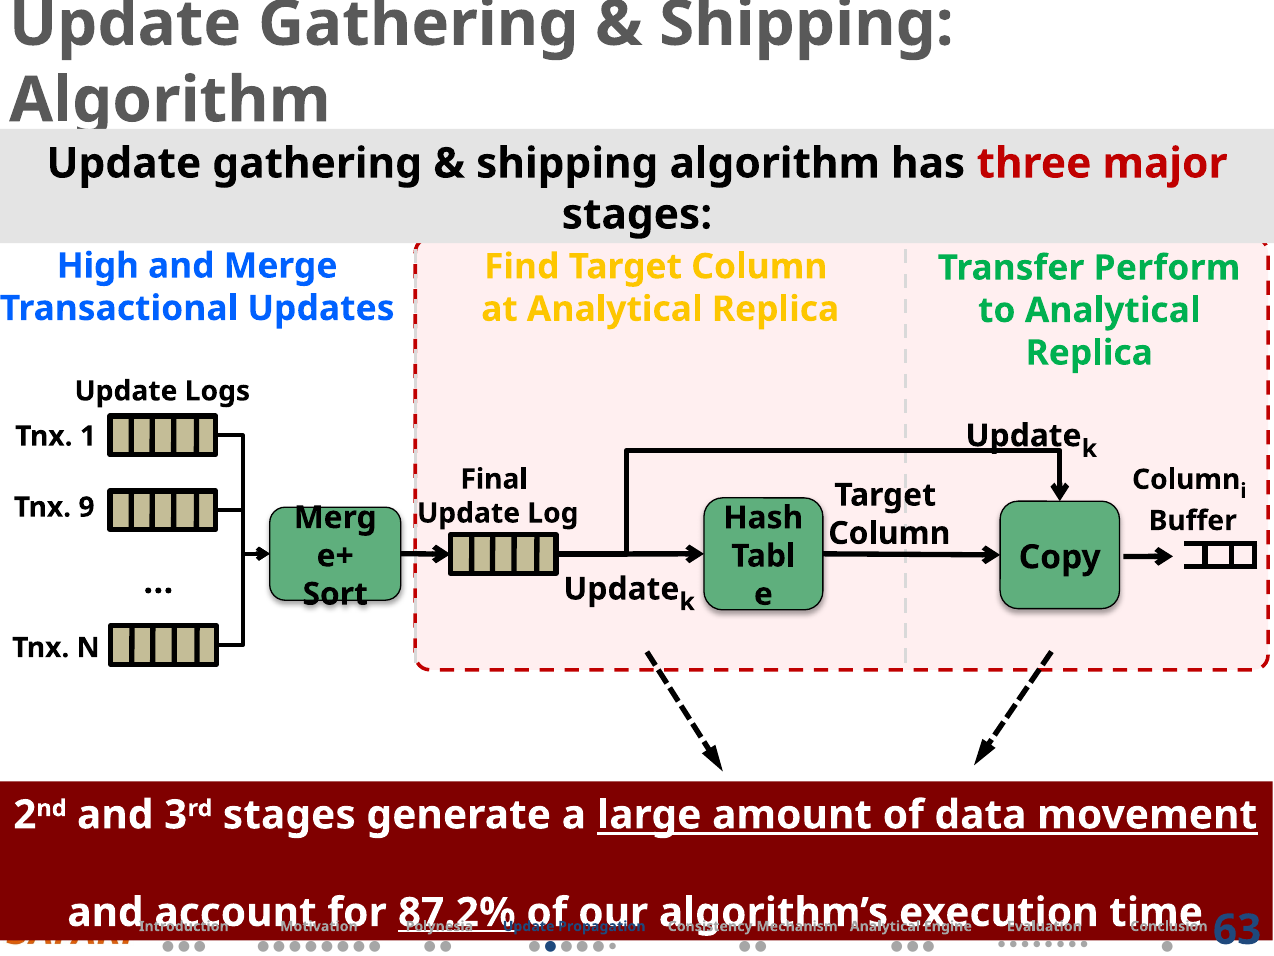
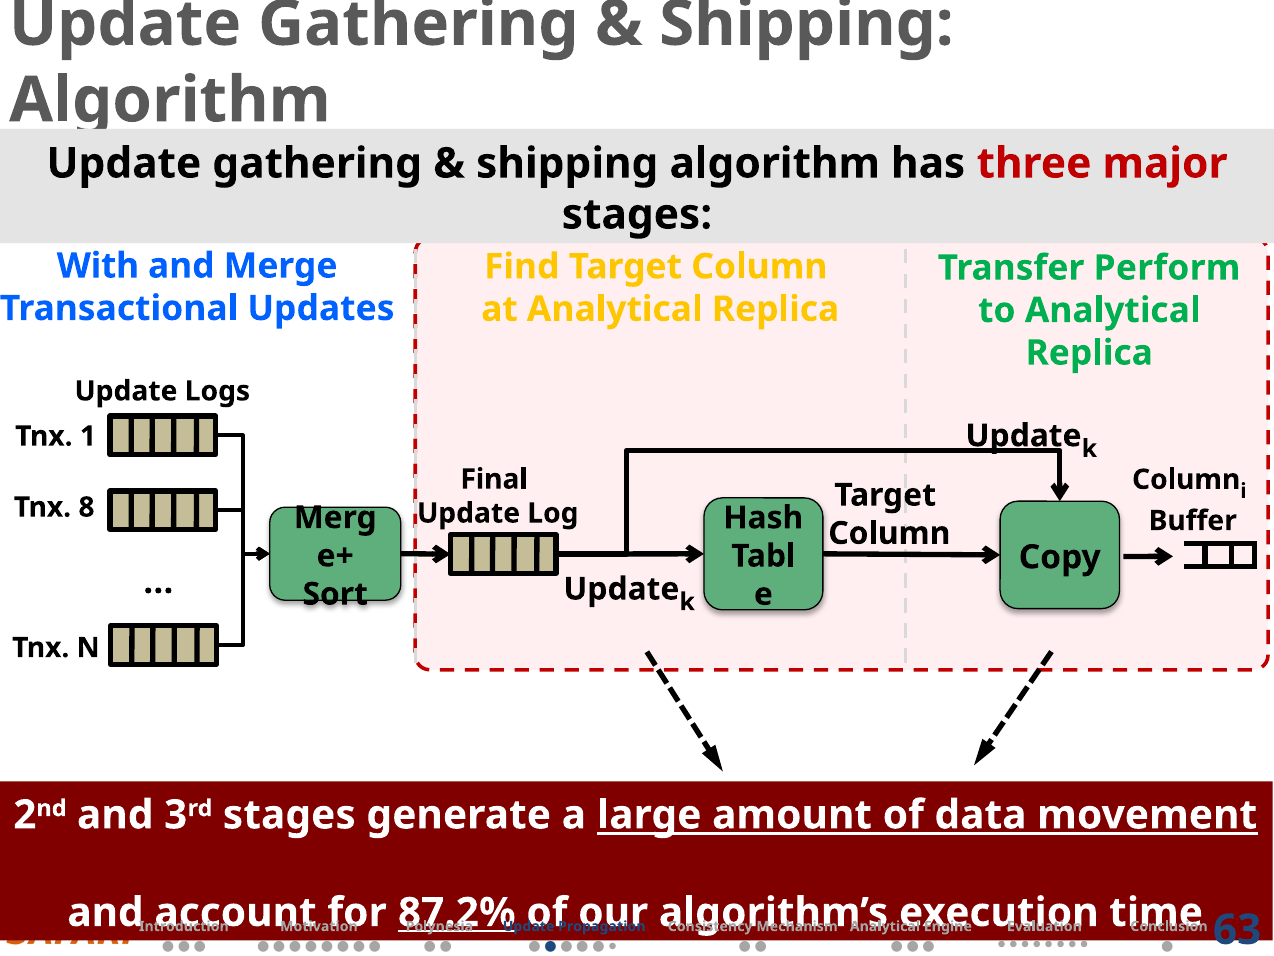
High: High -> With (98, 266)
9: 9 -> 8 (87, 507)
